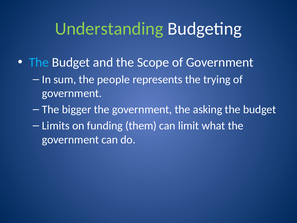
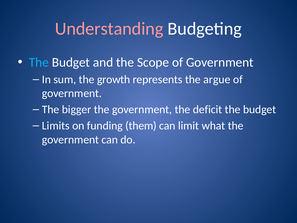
Understanding colour: light green -> pink (109, 29)
people: people -> growth (114, 79)
trying: trying -> argue (217, 79)
asking: asking -> deficit (208, 109)
